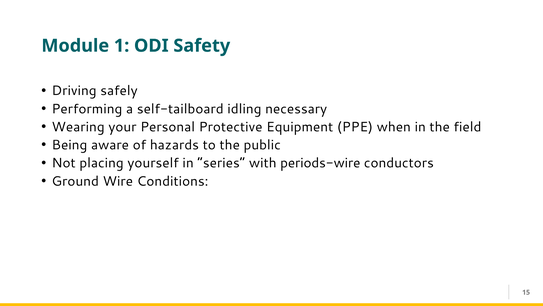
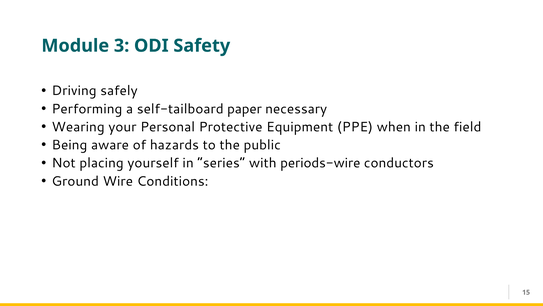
1: 1 -> 3 (122, 46)
idling: idling -> paper (244, 109)
